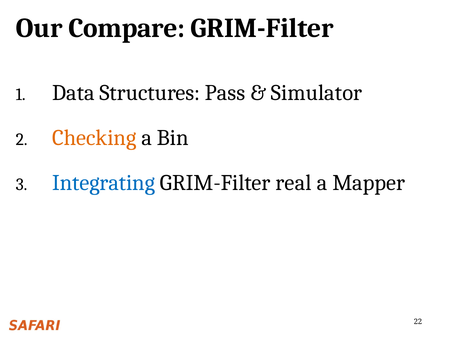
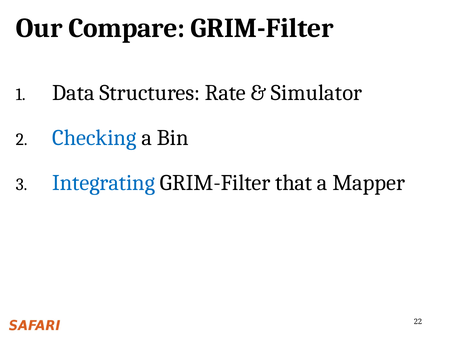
Pass: Pass -> Rate (225, 93)
Checking colour: orange -> blue (94, 138)
real: real -> that (294, 183)
